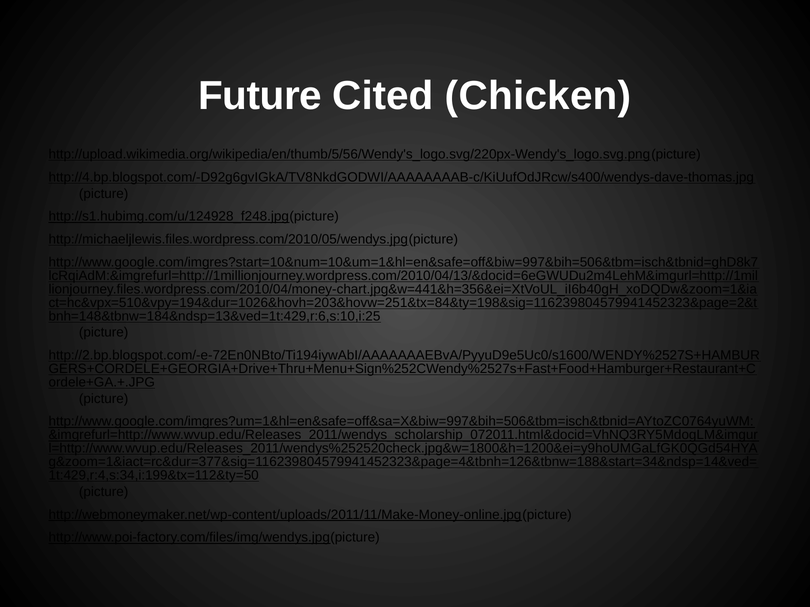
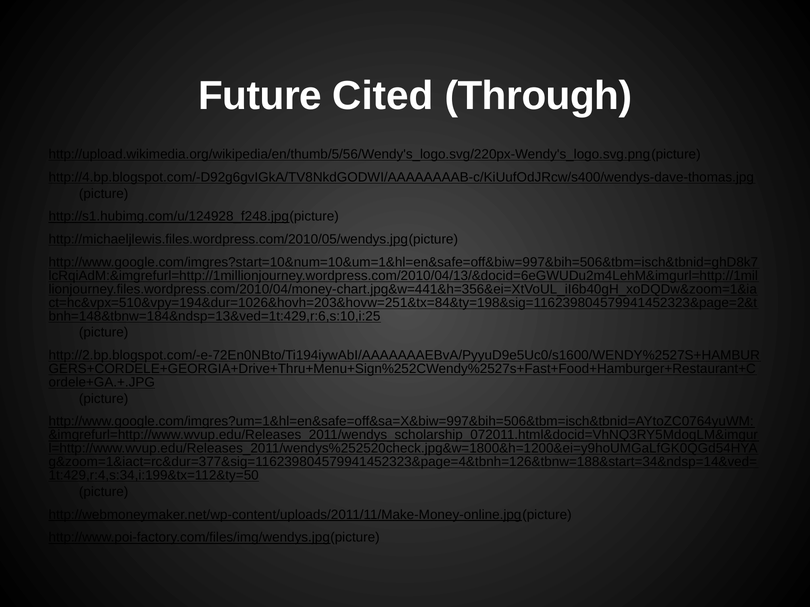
Chicken: Chicken -> Through (538, 96)
